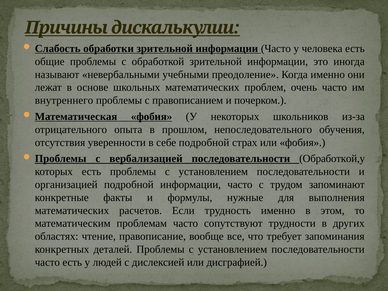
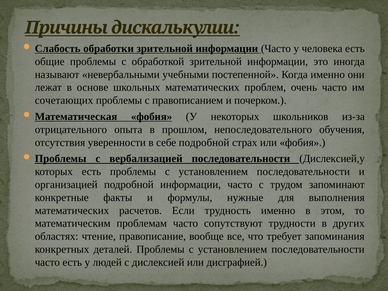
преодоление: преодоление -> постепенной (245, 74)
внутреннего: внутреннего -> сочетающих (64, 100)
Обработкой,у: Обработкой,у -> Дислексией,у (332, 159)
